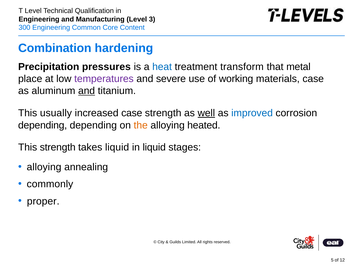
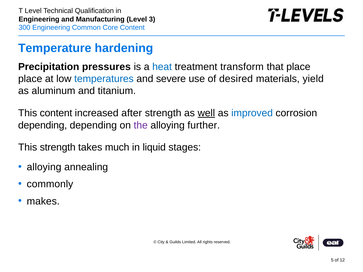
Combination: Combination -> Temperature (55, 48)
that metal: metal -> place (298, 67)
temperatures colour: purple -> blue (104, 79)
working: working -> desired (236, 79)
materials case: case -> yield (313, 79)
and underline: present -> none (87, 91)
This usually: usually -> content (56, 113)
increased case: case -> after (132, 113)
the colour: orange -> purple (141, 125)
heated: heated -> further (204, 125)
takes liquid: liquid -> much (117, 147)
proper: proper -> makes (43, 201)
